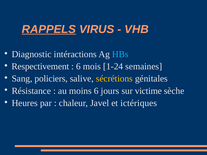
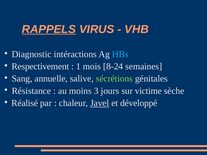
6: 6 -> 1 (78, 67)
1-24: 1-24 -> 8-24 (113, 67)
policiers: policiers -> annuelle (51, 79)
sécrétions colour: yellow -> light green (114, 79)
moins 6: 6 -> 3 (96, 91)
Heures: Heures -> Réalisé (25, 103)
Javel underline: none -> present (100, 103)
ictériques: ictériques -> développé (139, 103)
